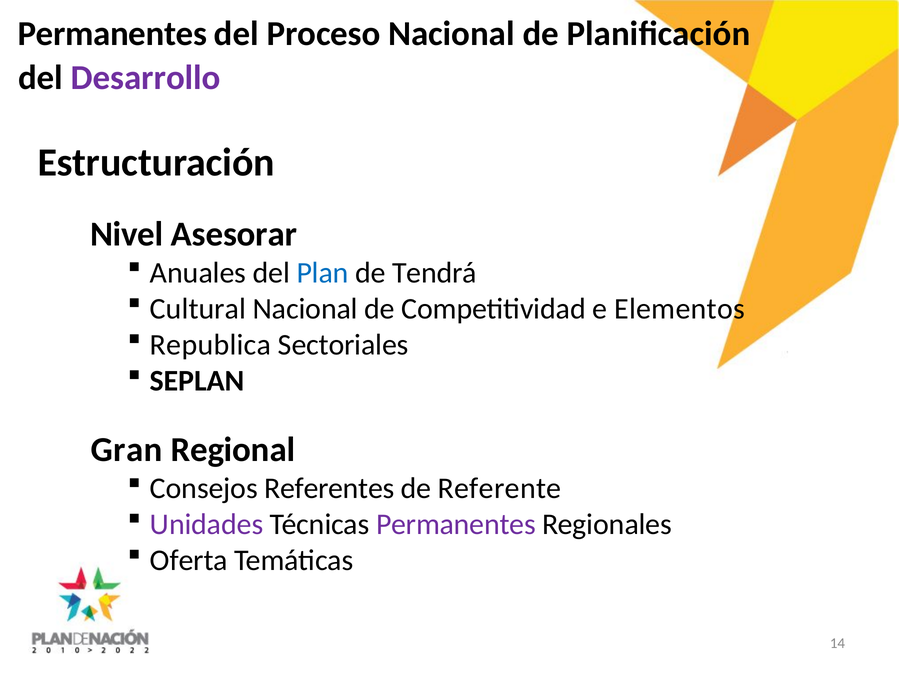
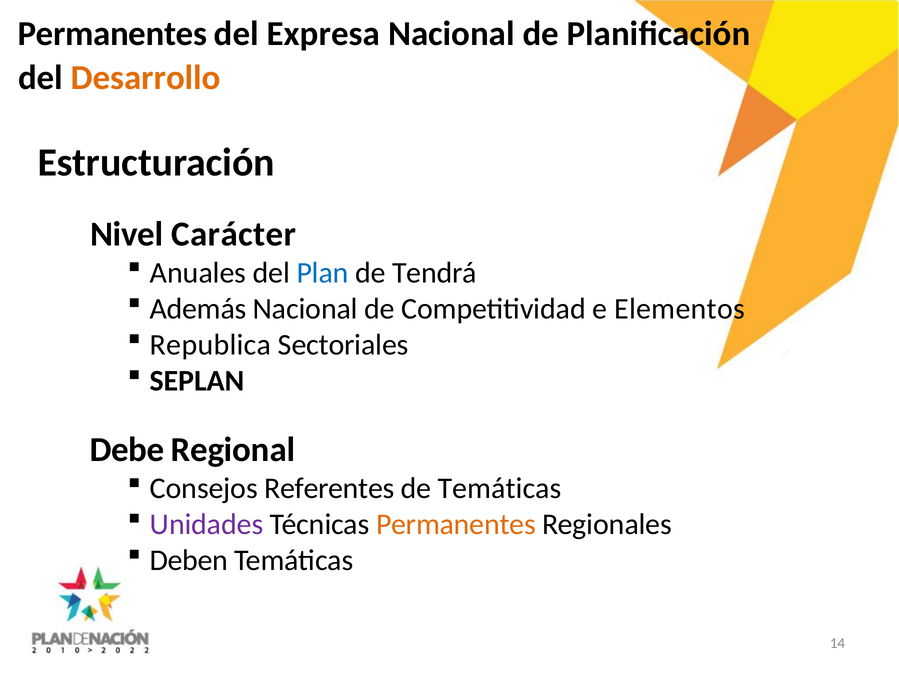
Proceso: Proceso -> Expresa (323, 34)
Desarrollo colour: purple -> orange (146, 78)
Asesorar: Asesorar -> Carácter (234, 234)
Cultural: Cultural -> Además (198, 309)
Gran: Gran -> Debe (127, 450)
de Referente: Referente -> Temáticas (500, 489)
Permanentes colour: purple -> orange (456, 525)
Oferta: Oferta -> Deben (189, 561)
